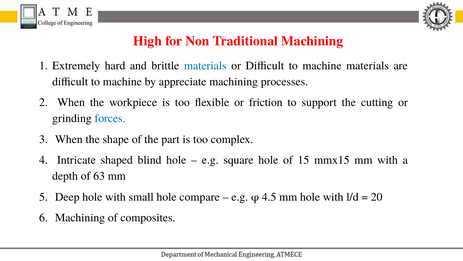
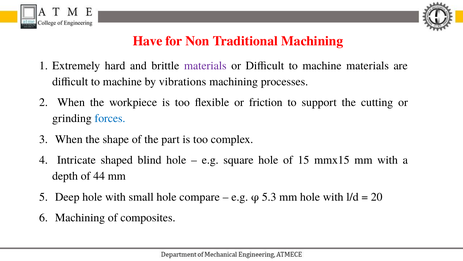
High: High -> Have (148, 41)
materials colour: blue -> purple (205, 65)
appreciate: appreciate -> vibrations (183, 81)
63: 63 -> 44 (99, 176)
4.5: 4.5 -> 5.3 (269, 197)
